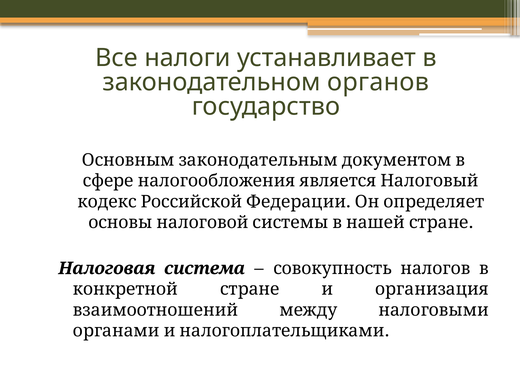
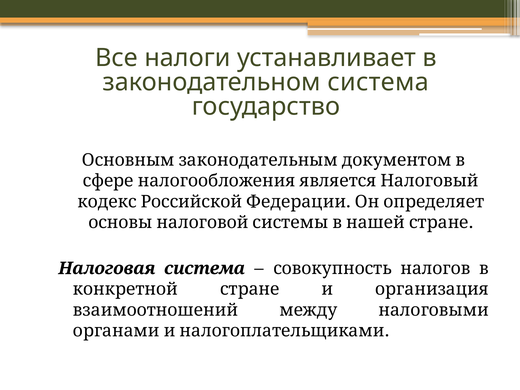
законодательном органов: органов -> система (378, 82)
